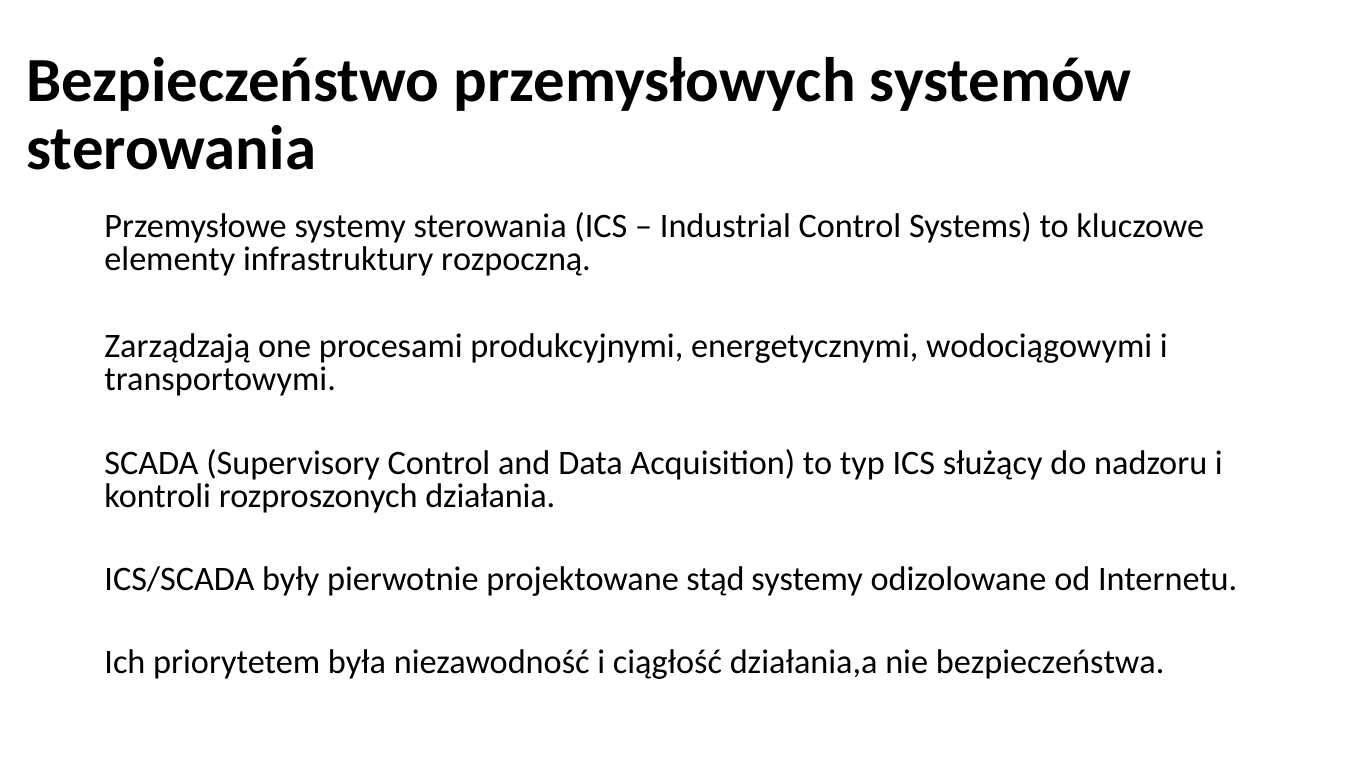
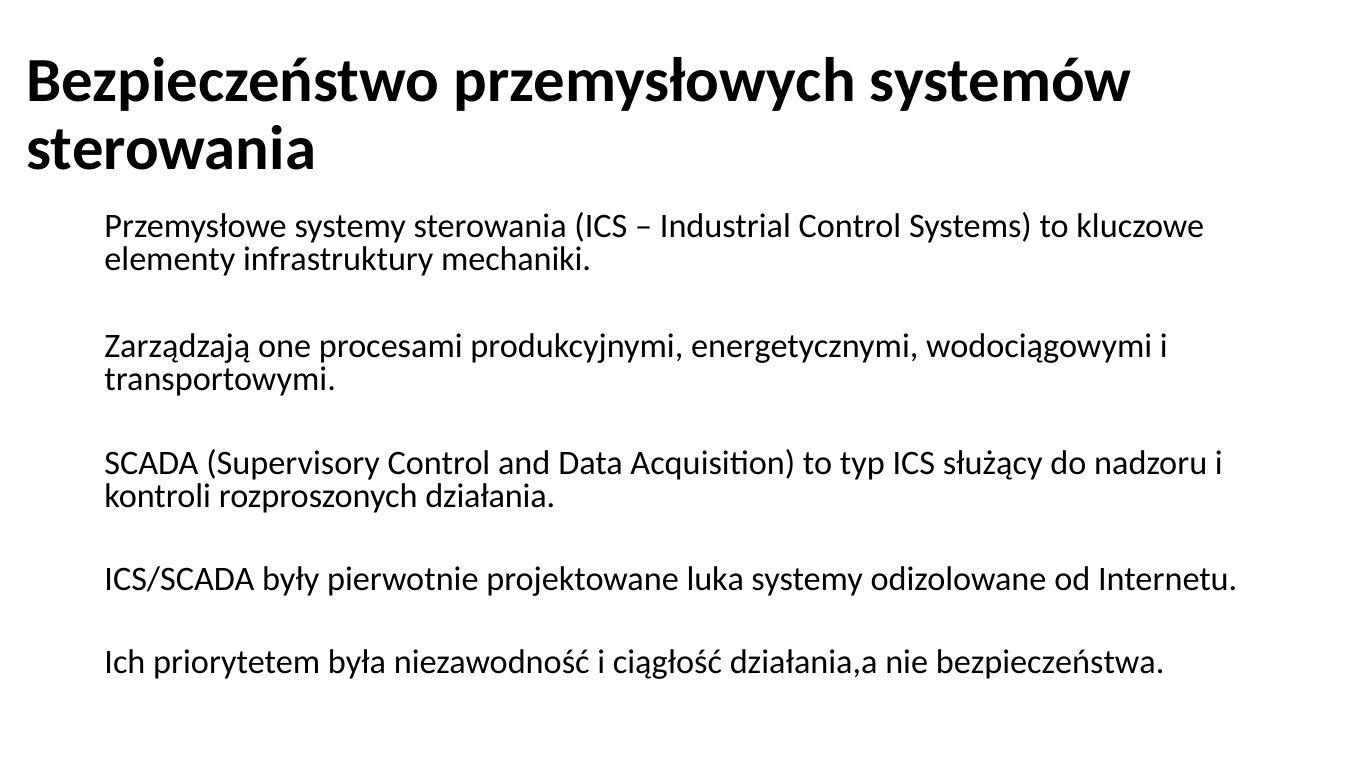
rozpoczną: rozpoczną -> mechaniki (516, 259)
stąd: stąd -> luka (715, 579)
